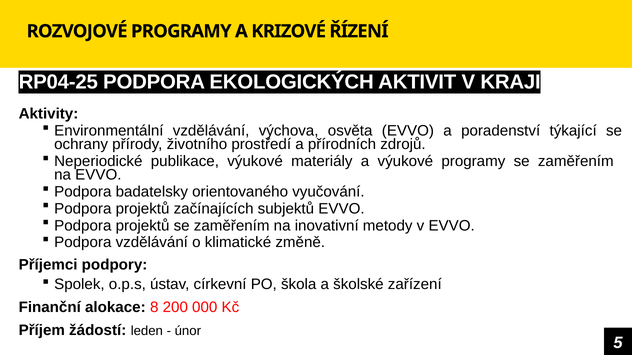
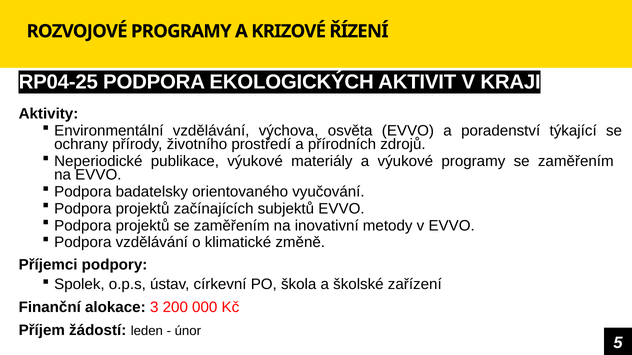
8: 8 -> 3 (154, 308)
